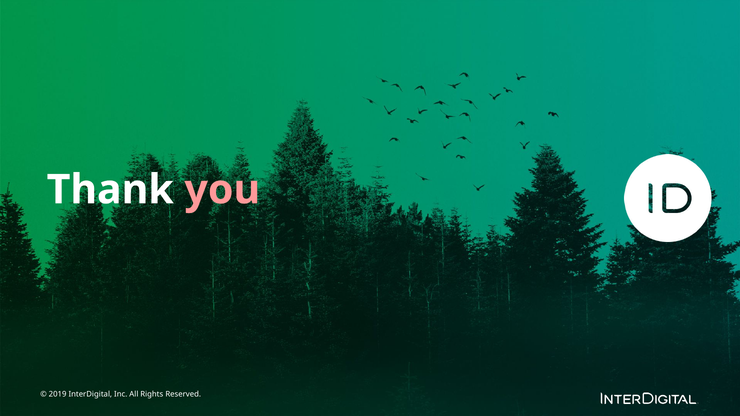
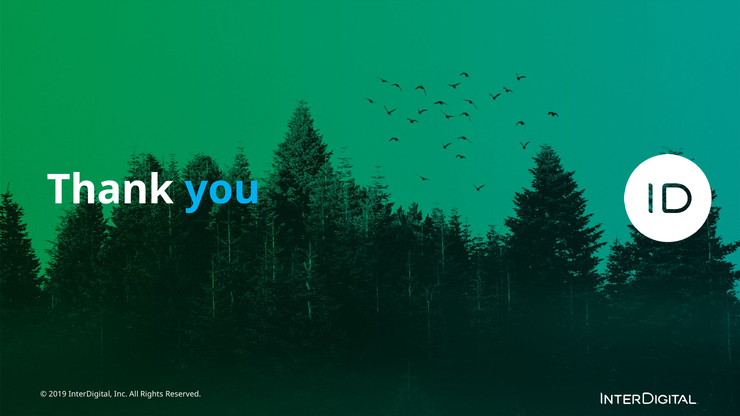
you colour: pink -> light blue (222, 190)
